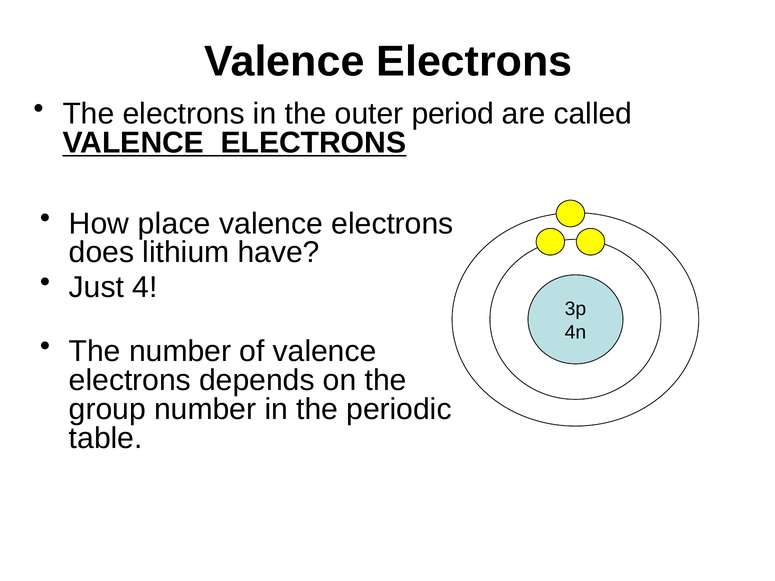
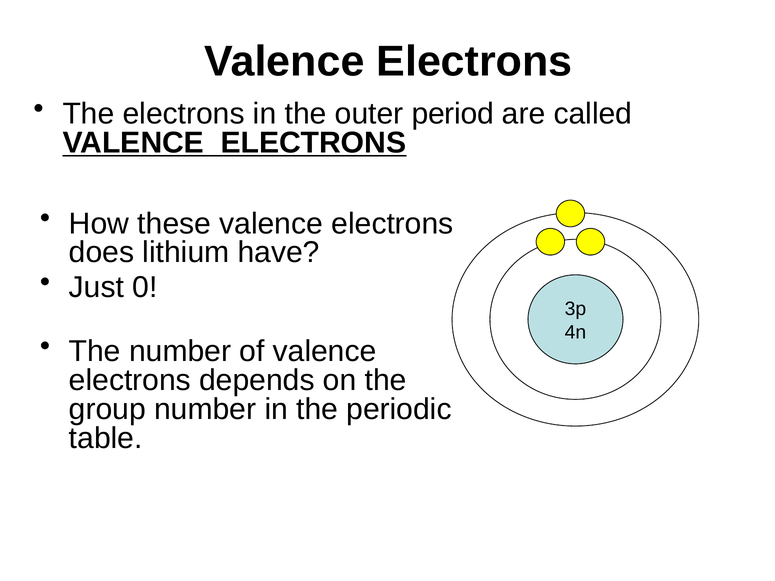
place: place -> these (174, 224)
4: 4 -> 0 (145, 288)
